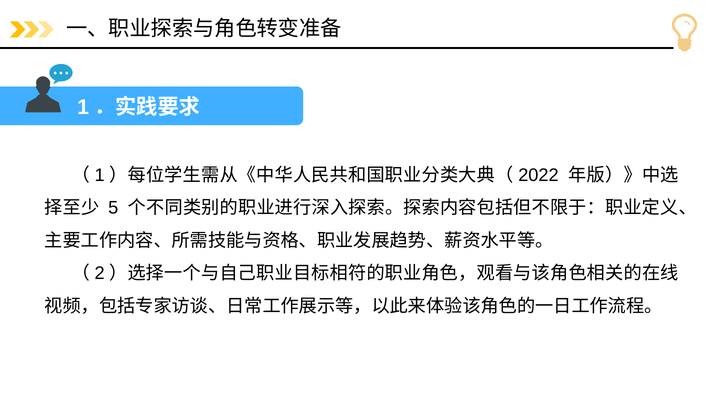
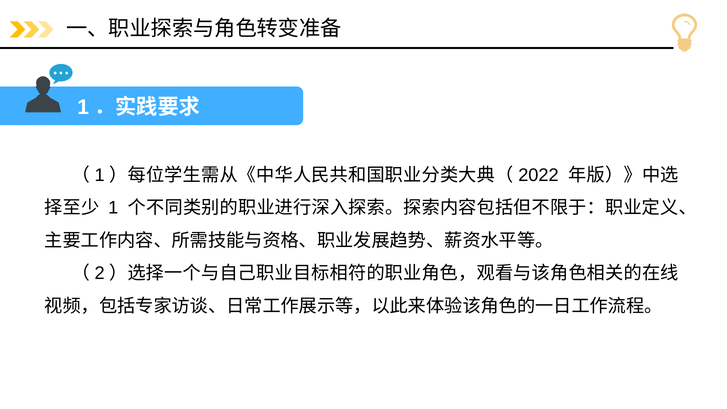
5: 5 -> 1 (113, 208)
